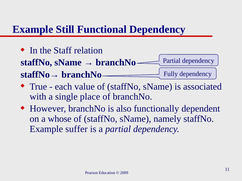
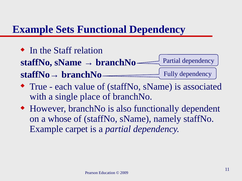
Still: Still -> Sets (65, 29)
suffer: suffer -> carpet (77, 129)
